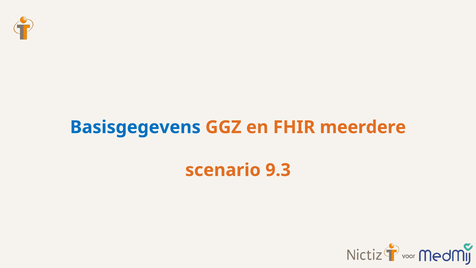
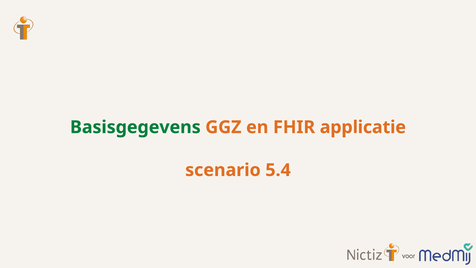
Basisgegevens colour: blue -> green (135, 127)
meerdere: meerdere -> applicatie (363, 127)
9.3: 9.3 -> 5.4 (278, 170)
